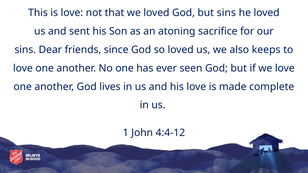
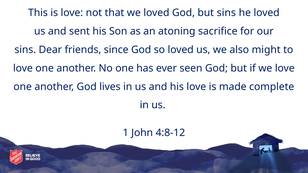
keeps: keeps -> might (266, 50)
4:4-12: 4:4-12 -> 4:8-12 (170, 133)
